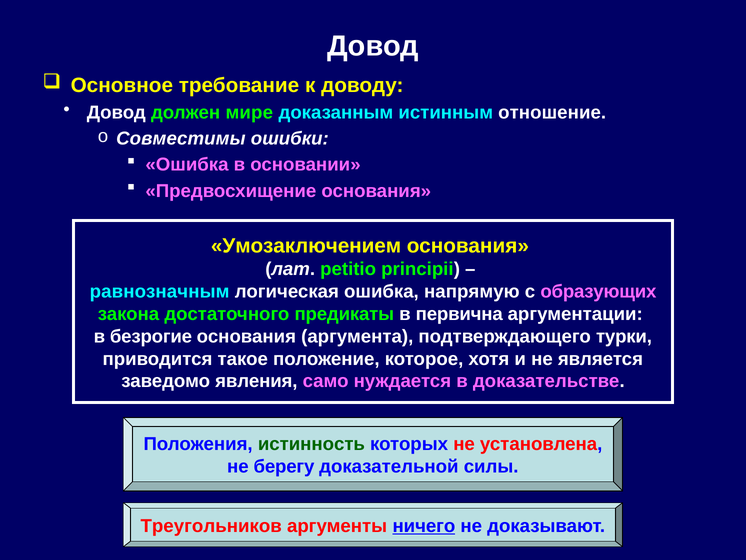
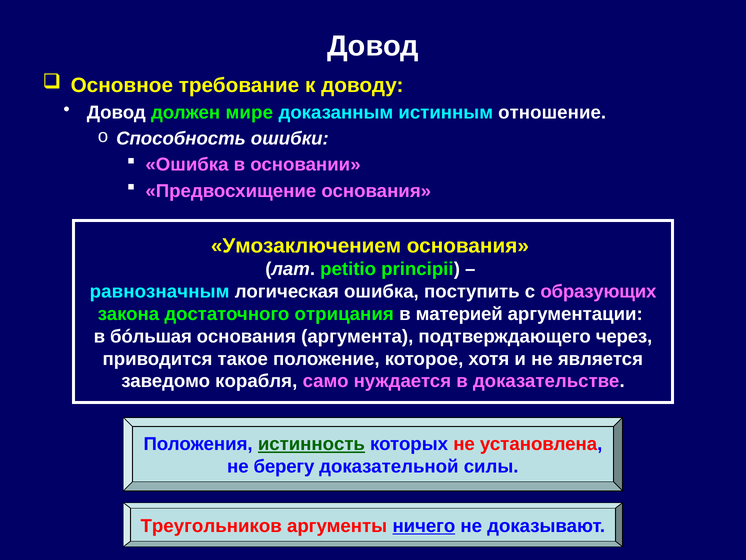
Совместимы: Совместимы -> Способность (181, 138)
напрямую: напрямую -> поступить (472, 291)
предикаты: предикаты -> отрицания (344, 314)
первична: первична -> материей (459, 314)
безрогие: безрогие -> бóльшая (151, 336)
турки: турки -> через (624, 336)
явления: явления -> корабля (256, 381)
истинность underline: none -> present (311, 444)
